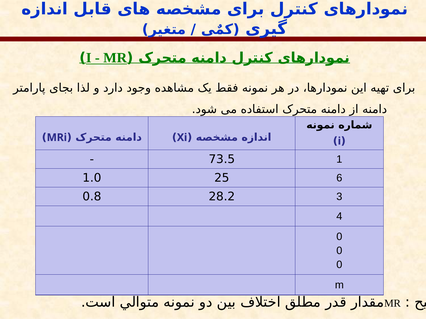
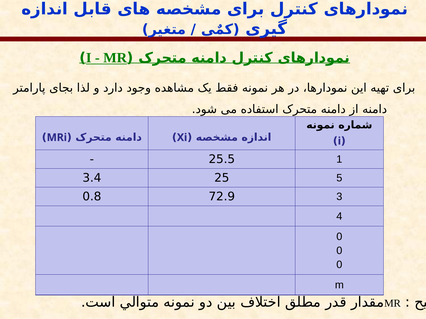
73.5: 73.5 -> 25.5 (222, 160)
1.0: 1.0 -> 3.4 (92, 178)
6: 6 -> 5 (339, 178)
28.2: 28.2 -> 72.9 (222, 197)
